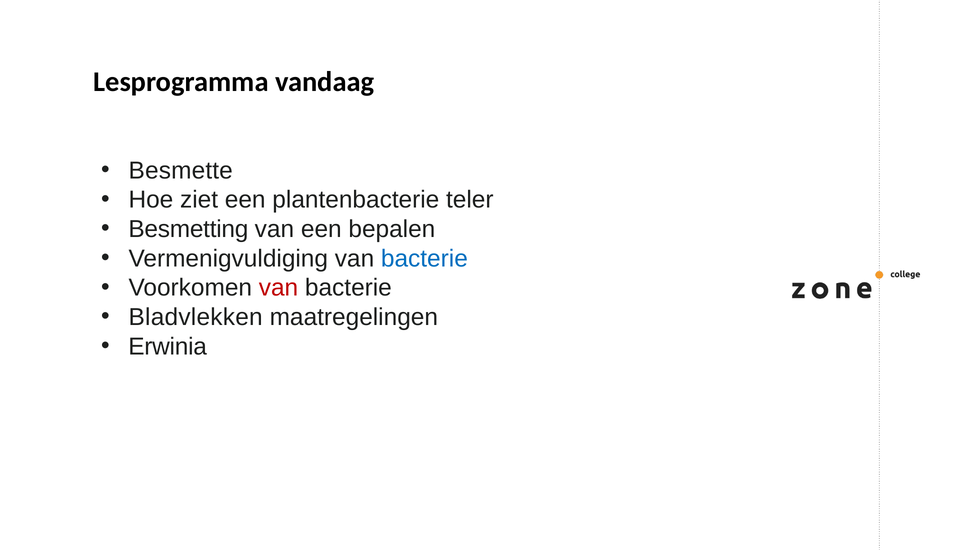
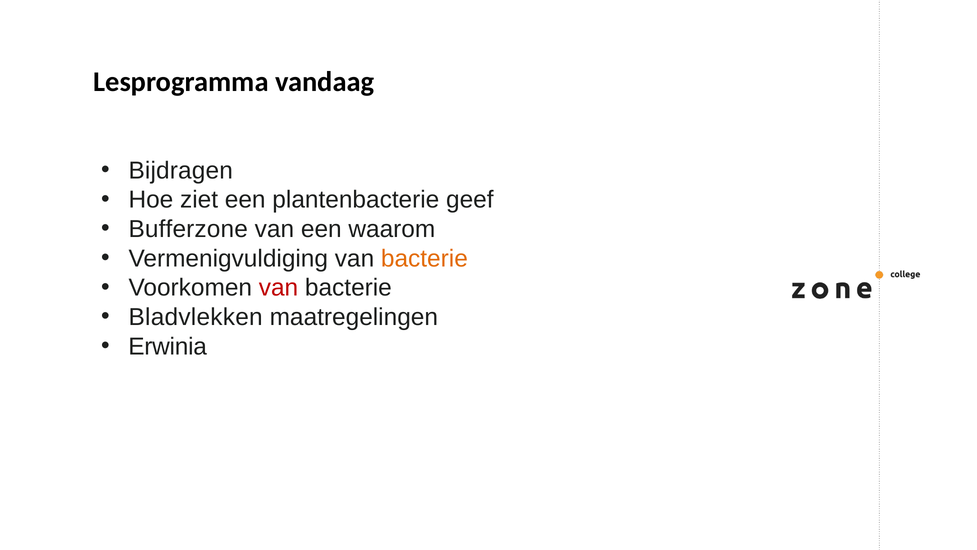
Besmette: Besmette -> Bijdragen (181, 170)
teler: teler -> geef (470, 200)
Besmetting: Besmetting -> Bufferzone (188, 229)
bepalen: bepalen -> waarom (392, 229)
bacterie colour: blue -> orange (424, 258)
